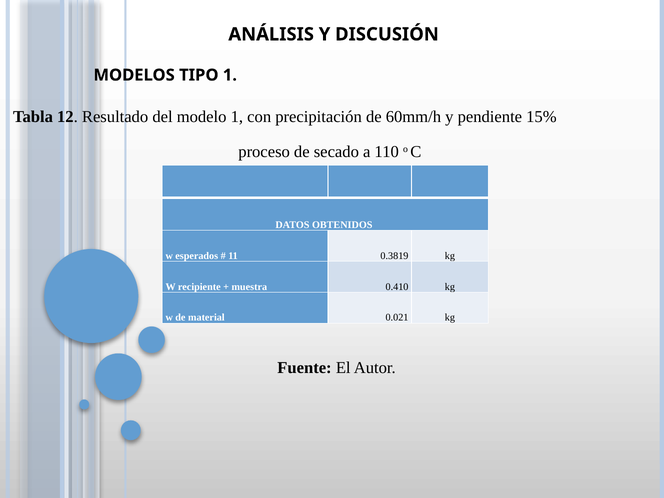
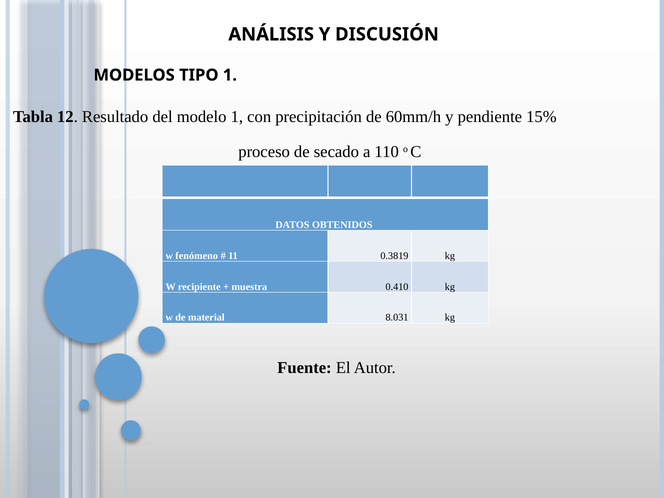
esperados: esperados -> fenómeno (197, 256)
0.021: 0.021 -> 8.031 (397, 318)
